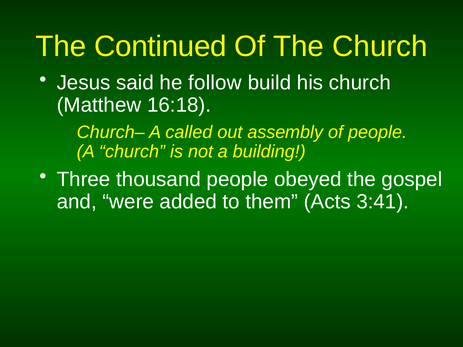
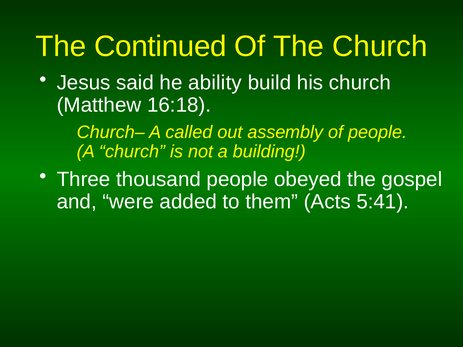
follow: follow -> ability (215, 83)
3:41: 3:41 -> 5:41 (383, 202)
